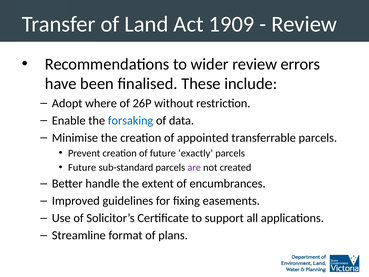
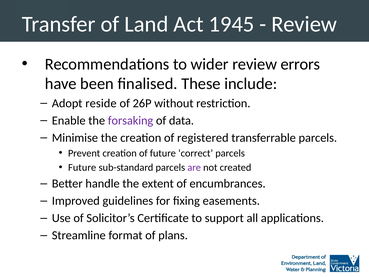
1909: 1909 -> 1945 (232, 24)
where: where -> reside (101, 103)
forsaking colour: blue -> purple (131, 120)
appointed: appointed -> registered (203, 138)
exactly: exactly -> correct (196, 153)
